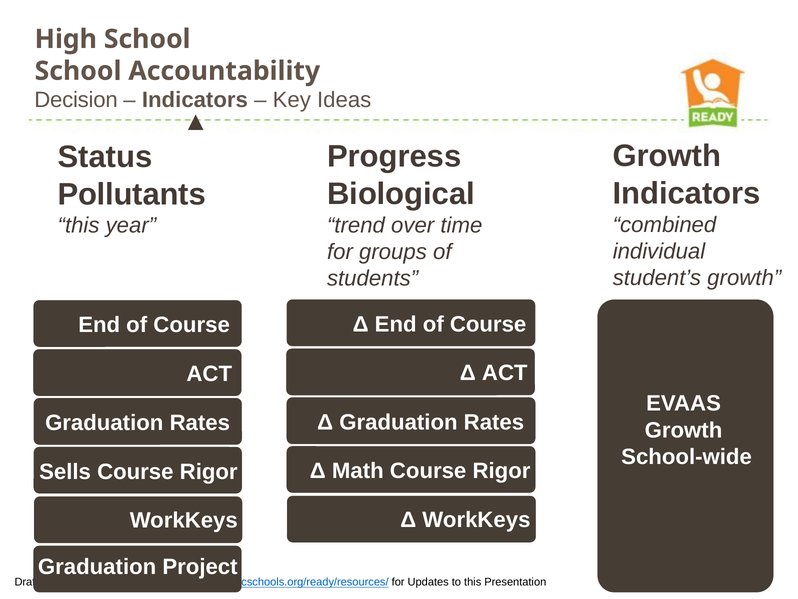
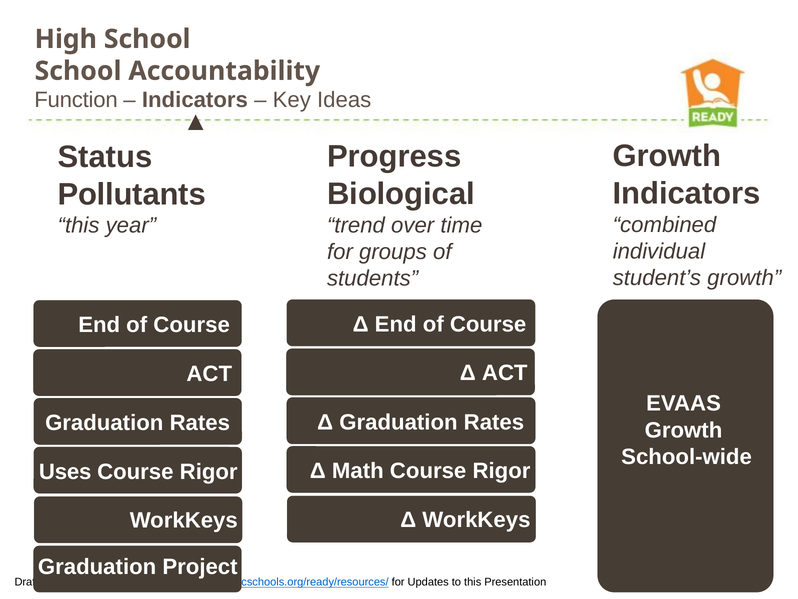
Decision: Decision -> Function (76, 100)
Sells: Sells -> Uses (65, 471)
